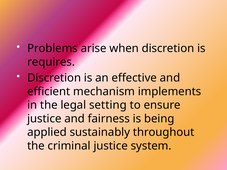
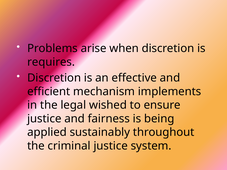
setting: setting -> wished (108, 105)
